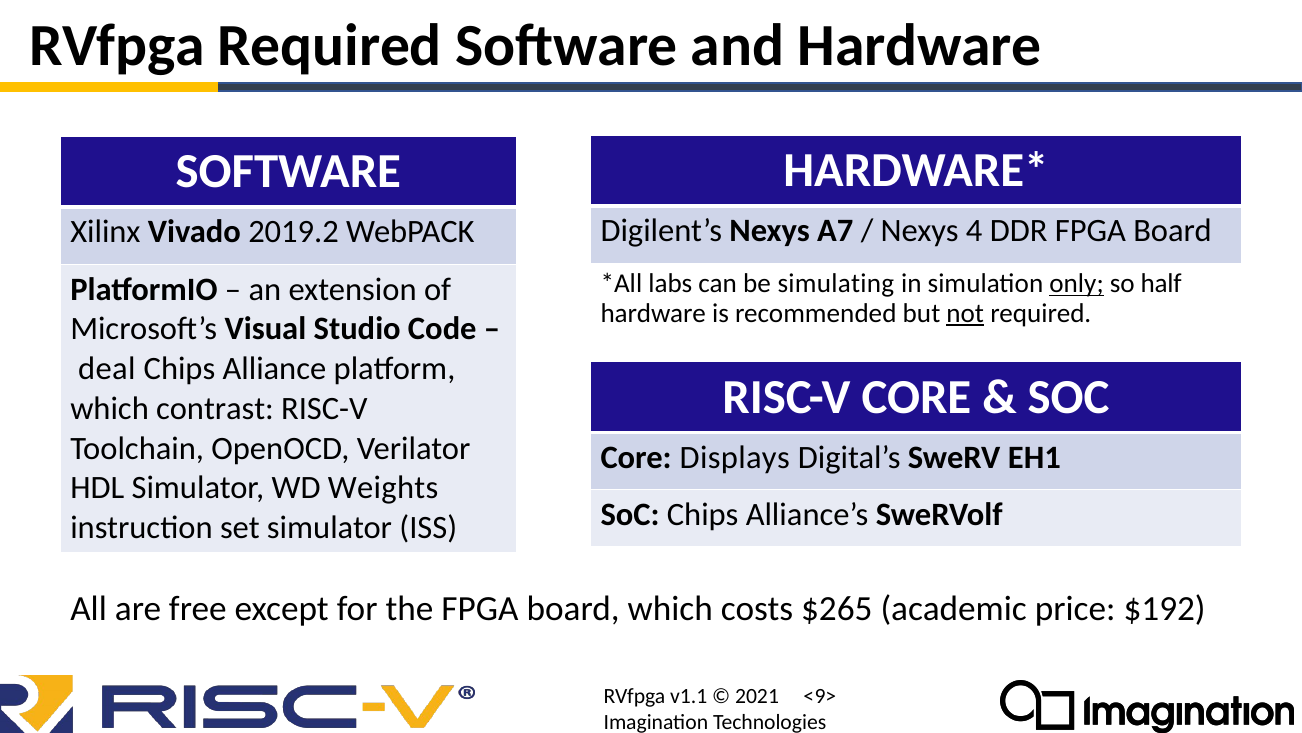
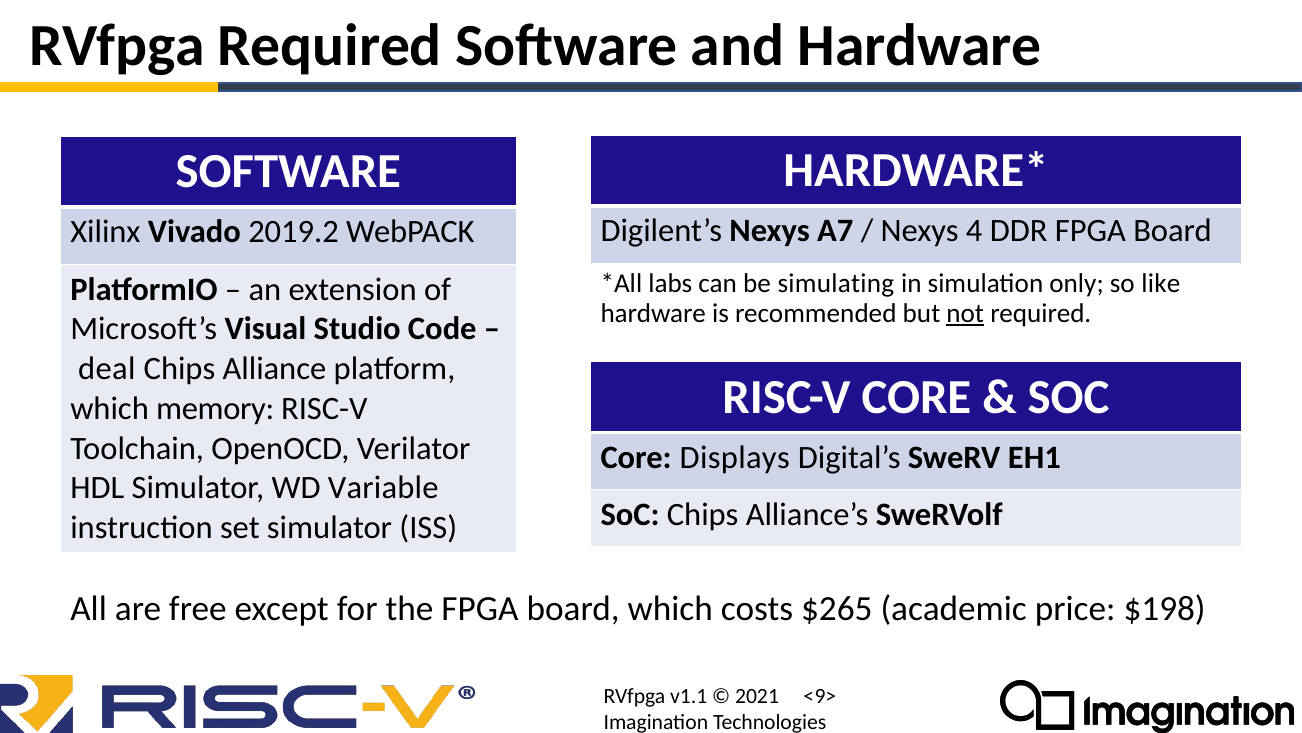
only underline: present -> none (1077, 283)
half: half -> like (1161, 283)
contrast: contrast -> memory (215, 408)
Weights: Weights -> Variable (383, 488)
$192: $192 -> $198 (1165, 609)
